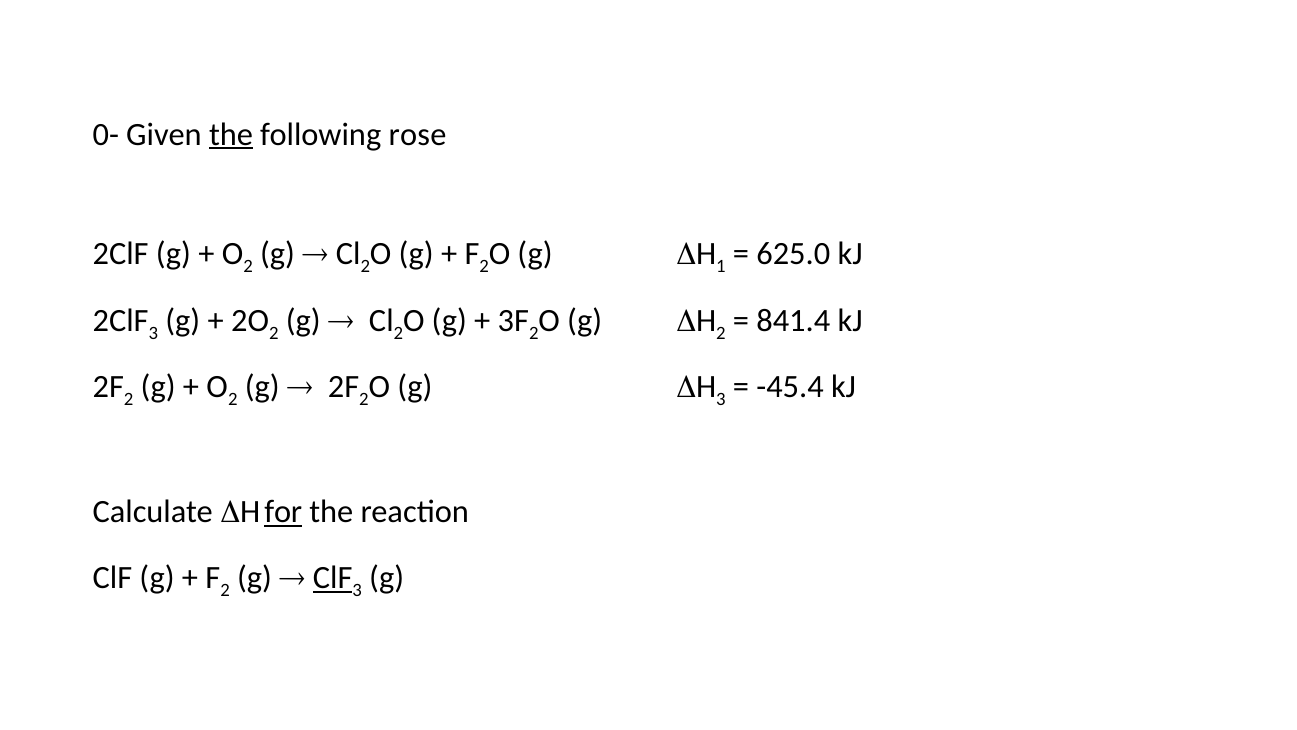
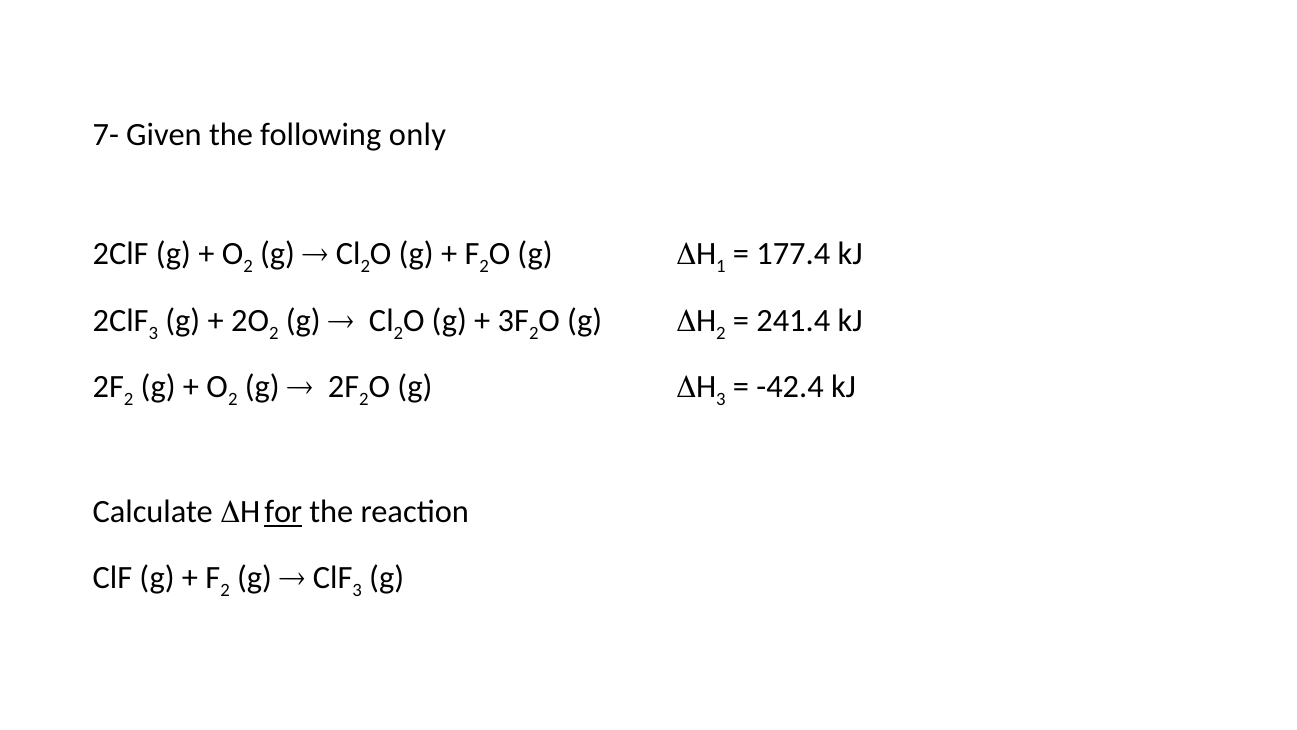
0-: 0- -> 7- (106, 134)
the underline: present -> none (231, 134)
rose: rose -> only (418, 134)
625.0: 625.0 -> 177.4 (793, 254)
841.4: 841.4 -> 241.4 (793, 320)
-45.4: -45.4 -> -42.4 (790, 387)
ClF underline: present -> none (333, 578)
